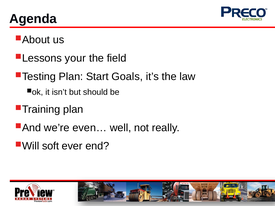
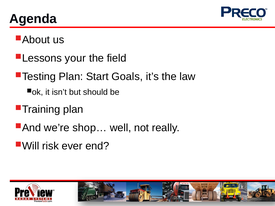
even…: even… -> shop… (90, 128)
soft: soft -> risk (50, 146)
